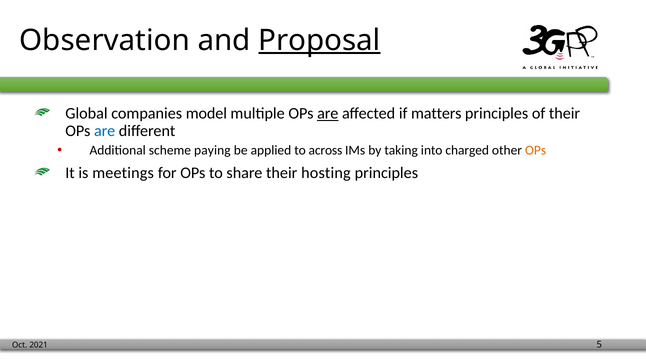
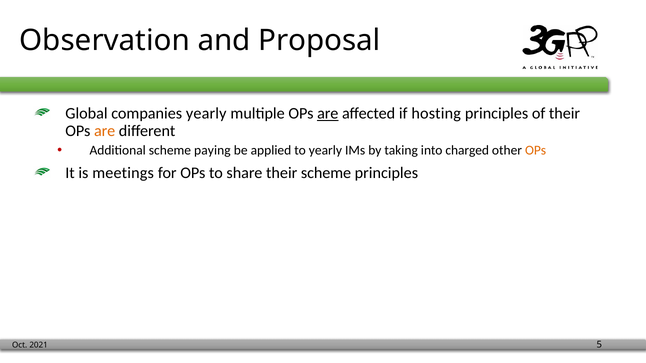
Proposal underline: present -> none (319, 40)
companies model: model -> yearly (206, 114)
matters: matters -> hosting (436, 114)
are colour: blue -> orange (105, 131)
to across: across -> yearly (325, 150)
their hosting: hosting -> scheme (326, 173)
